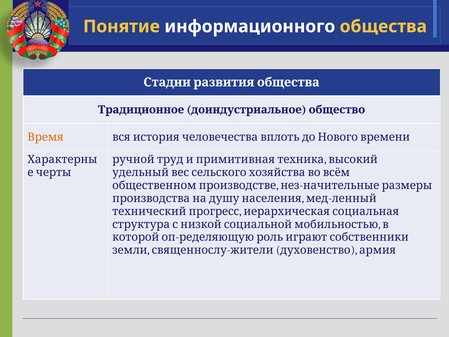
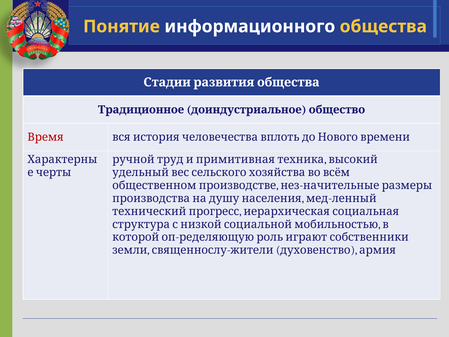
Время colour: orange -> red (46, 137)
